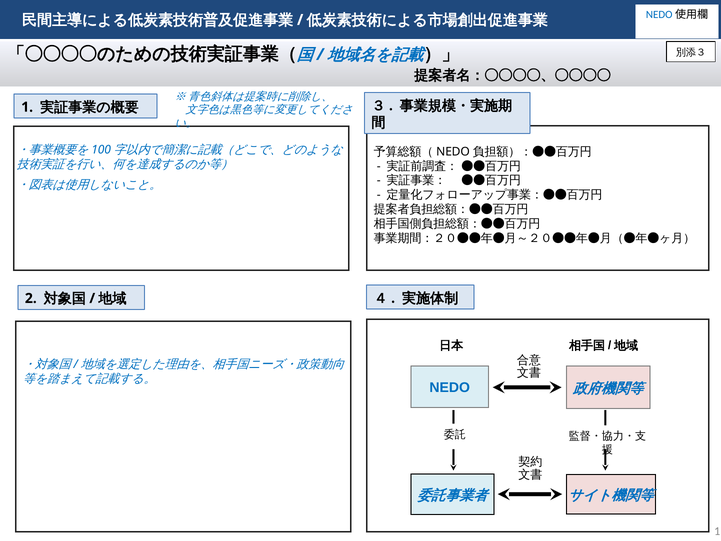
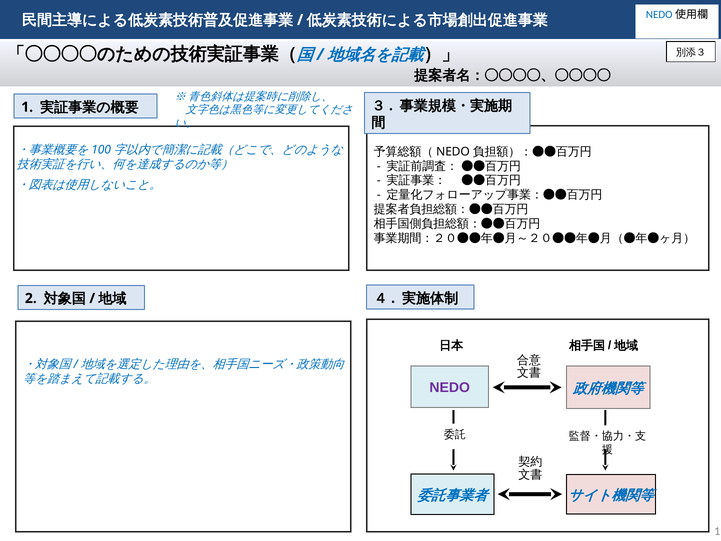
NEDO colour: blue -> purple (450, 387)
